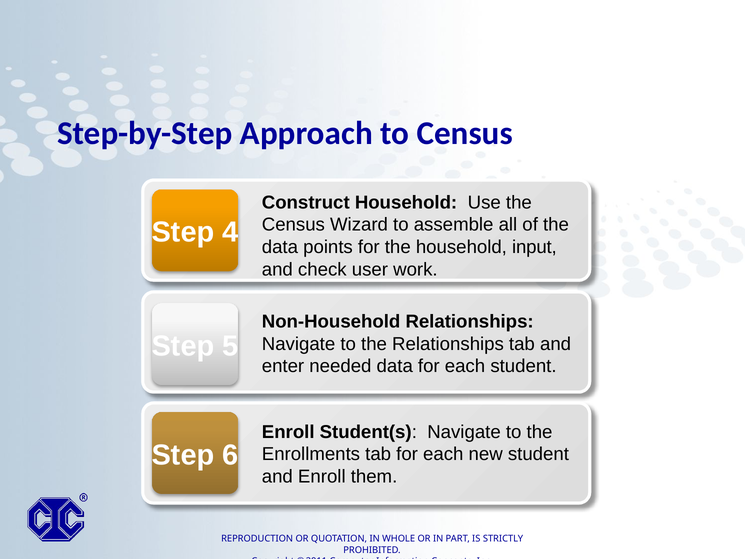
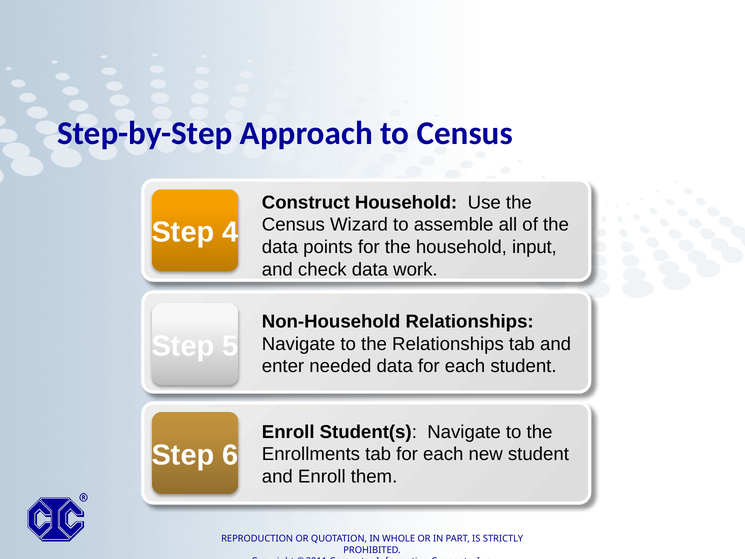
check user: user -> data (370, 269)
